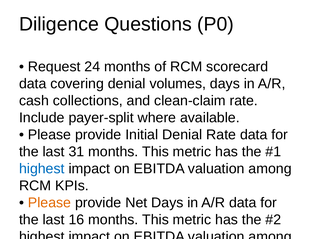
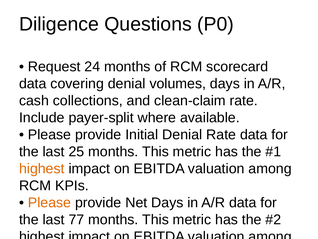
31: 31 -> 25 (76, 152)
highest colour: blue -> orange (42, 168)
16: 16 -> 77 (76, 219)
